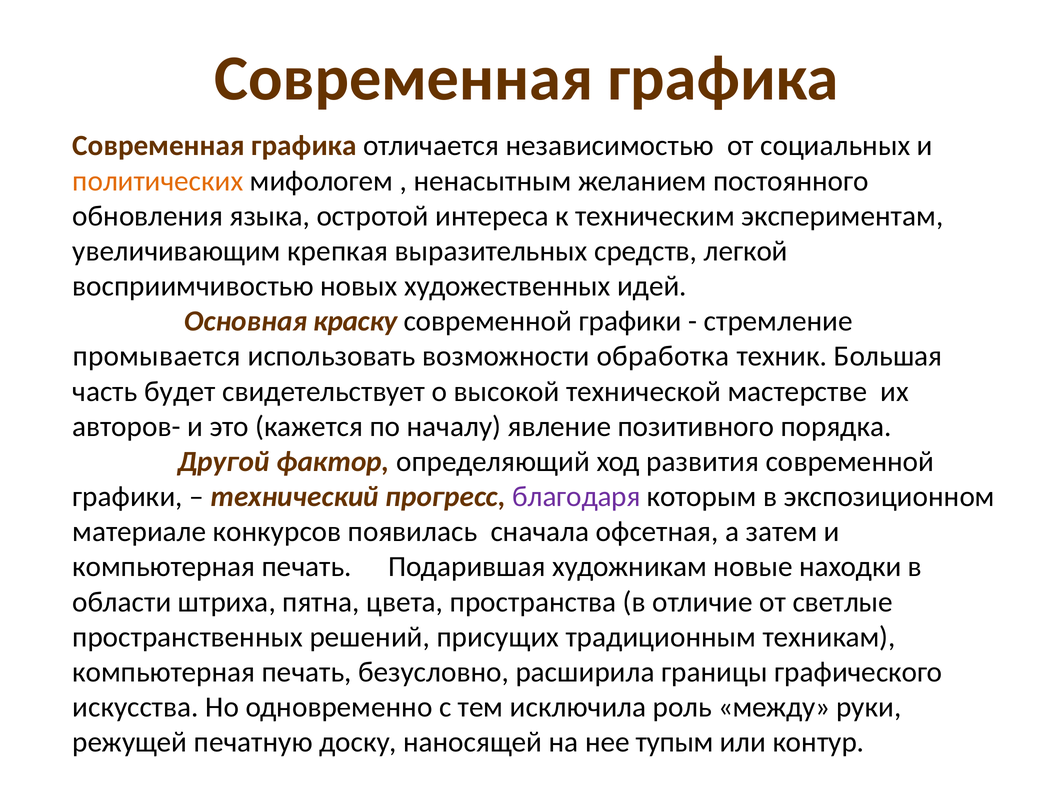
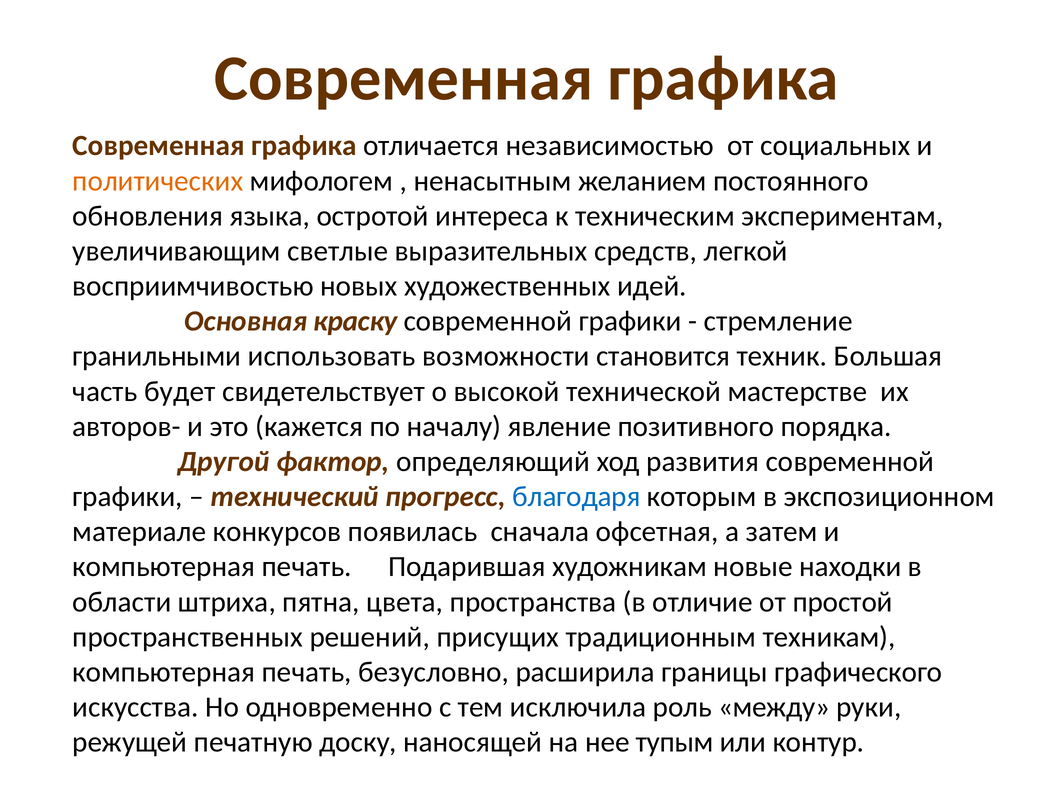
крепкая: крепкая -> светлые (338, 251)
промывается: промывается -> гранильными (157, 356)
обработка: обработка -> становится (663, 356)
благодаря colour: purple -> blue (576, 497)
светлые: светлые -> простой (843, 602)
